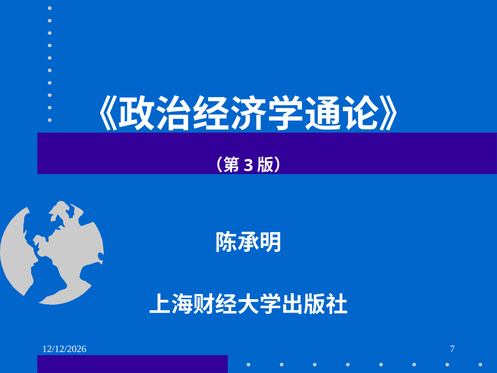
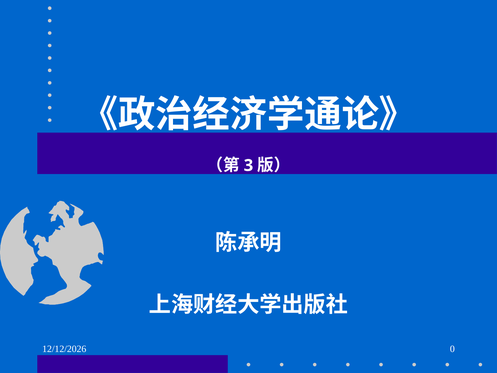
7: 7 -> 0 (452, 349)
